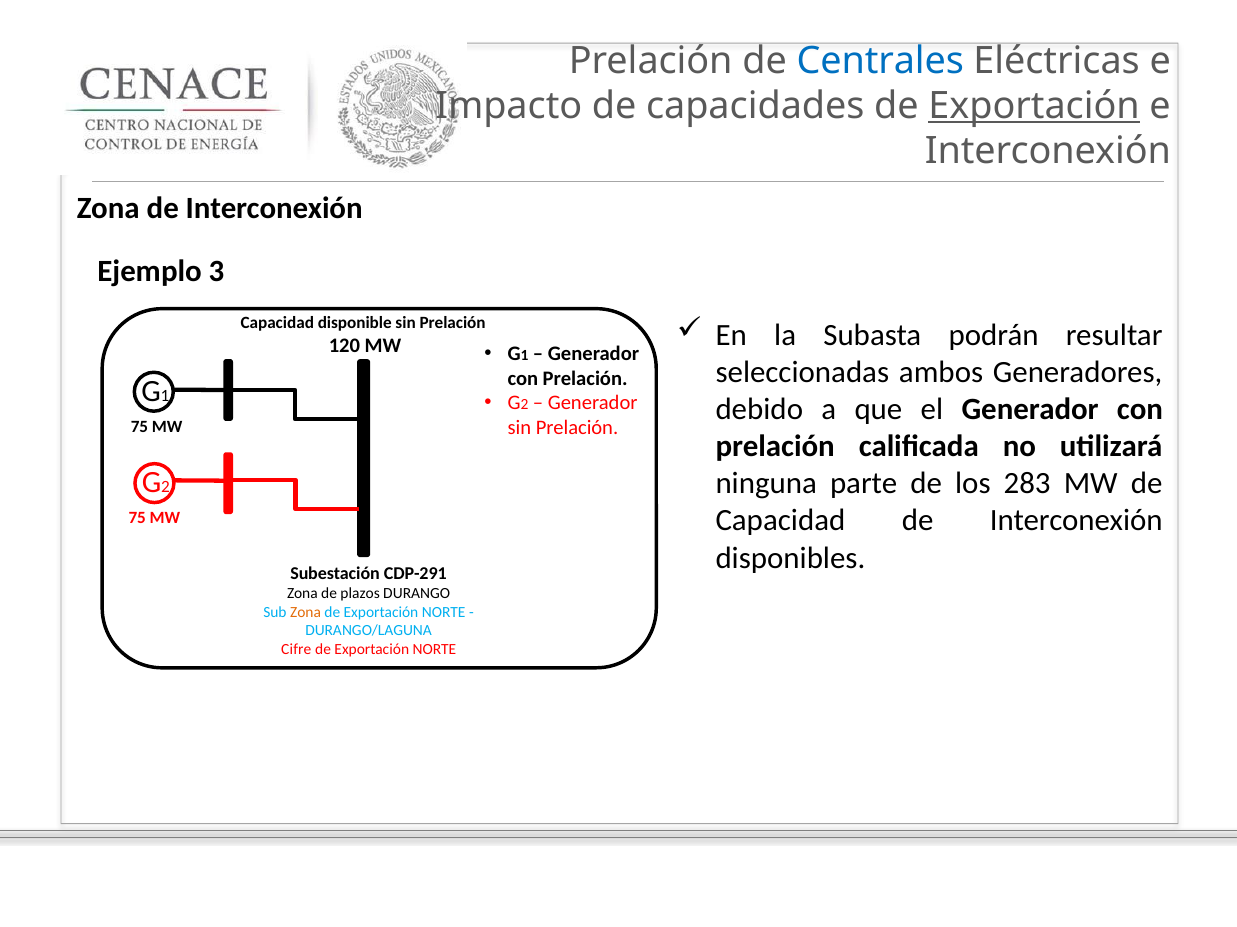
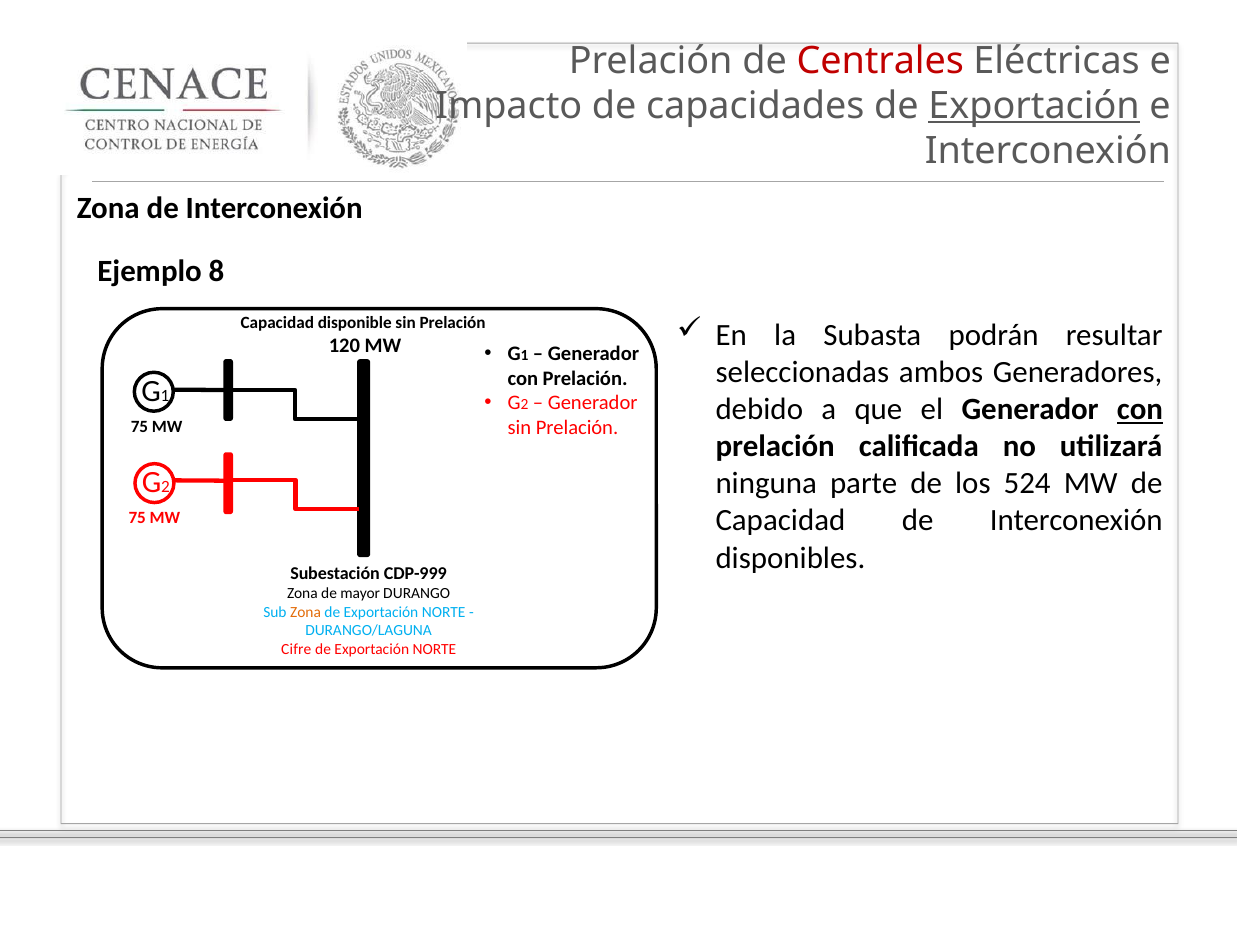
Centrales colour: blue -> red (880, 61)
3: 3 -> 8 (216, 272)
con underline: none -> present (1140, 410)
283: 283 -> 524 (1027, 484)
CDP-291: CDP-291 -> CDP-999 (415, 574)
plazos: plazos -> mayor (360, 594)
